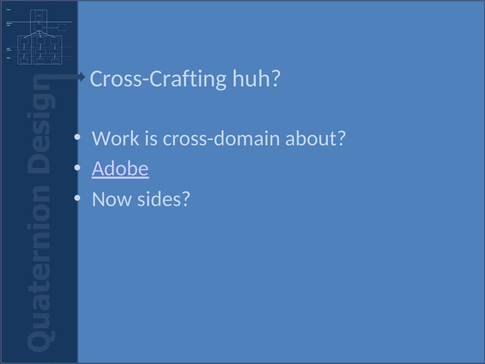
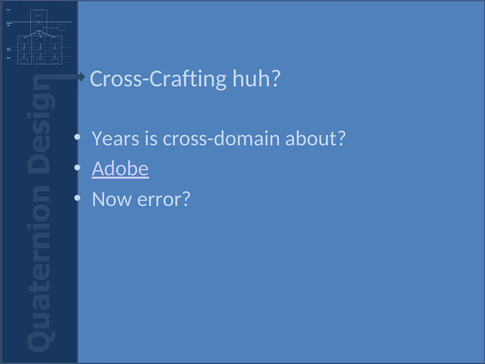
Work: Work -> Years (116, 138)
sides: sides -> error (164, 199)
